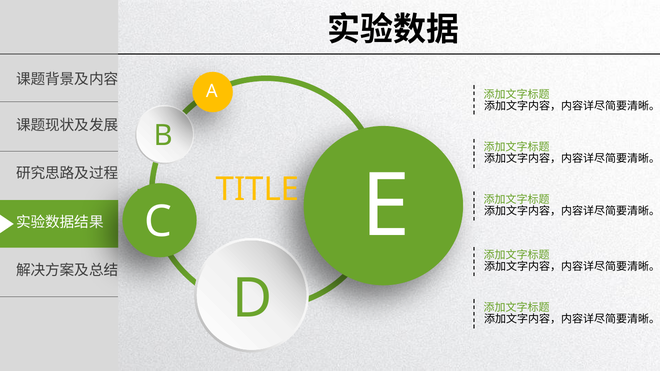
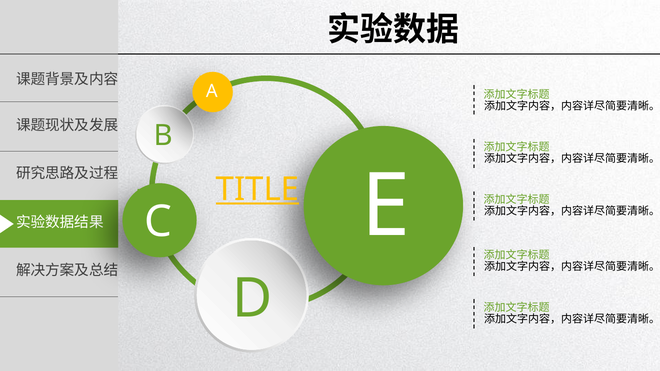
TITLE underline: none -> present (257, 189)
